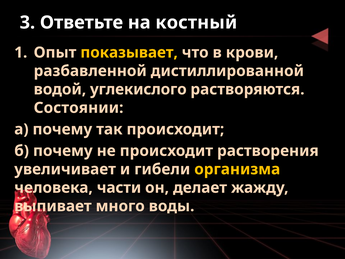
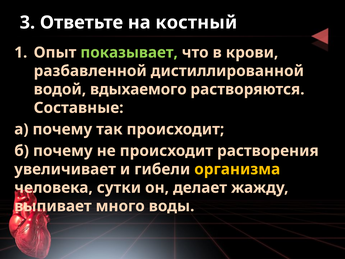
показывает colour: yellow -> light green (129, 52)
углекислого: углекислого -> вдыхаемого (138, 89)
Состоянии: Состоянии -> Составные (79, 108)
части: части -> сутки (119, 188)
